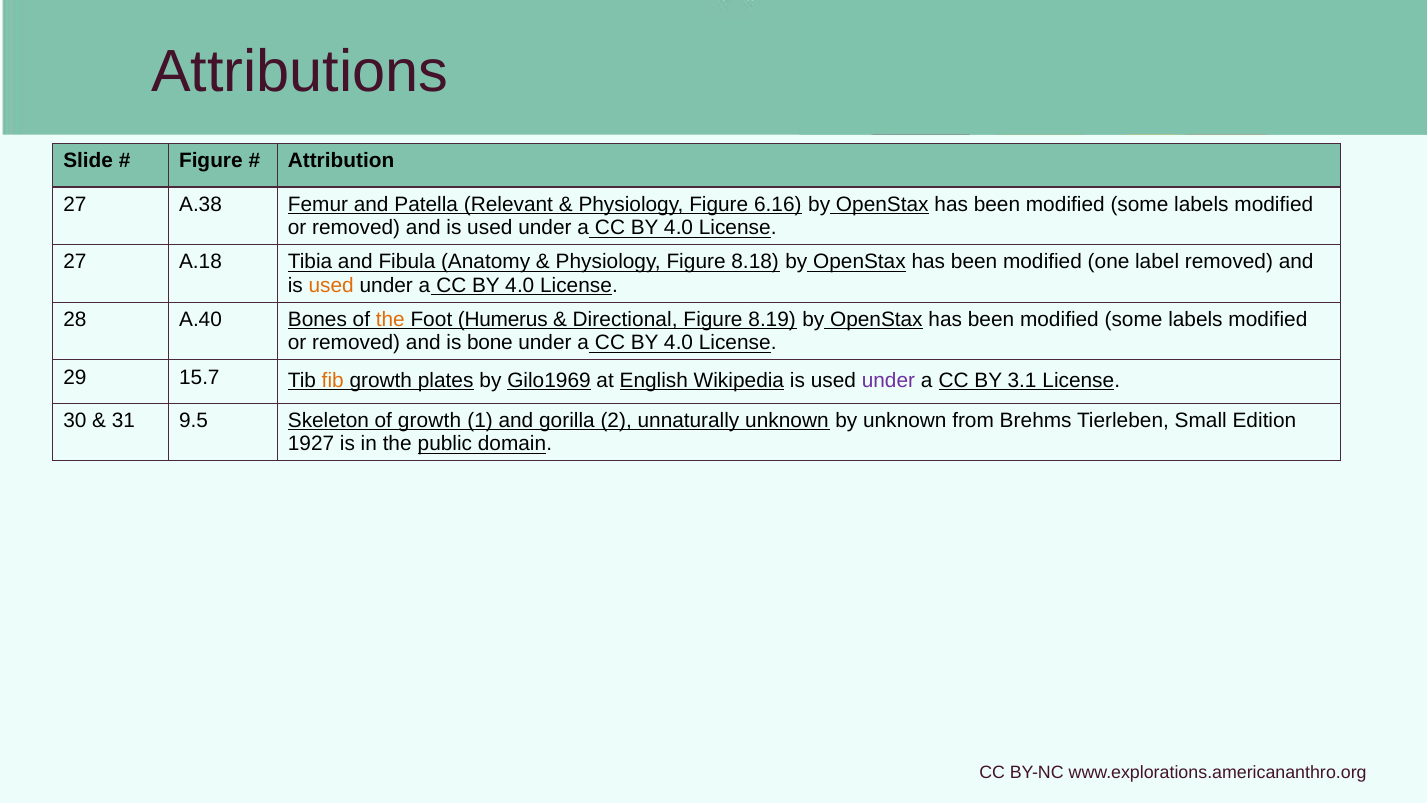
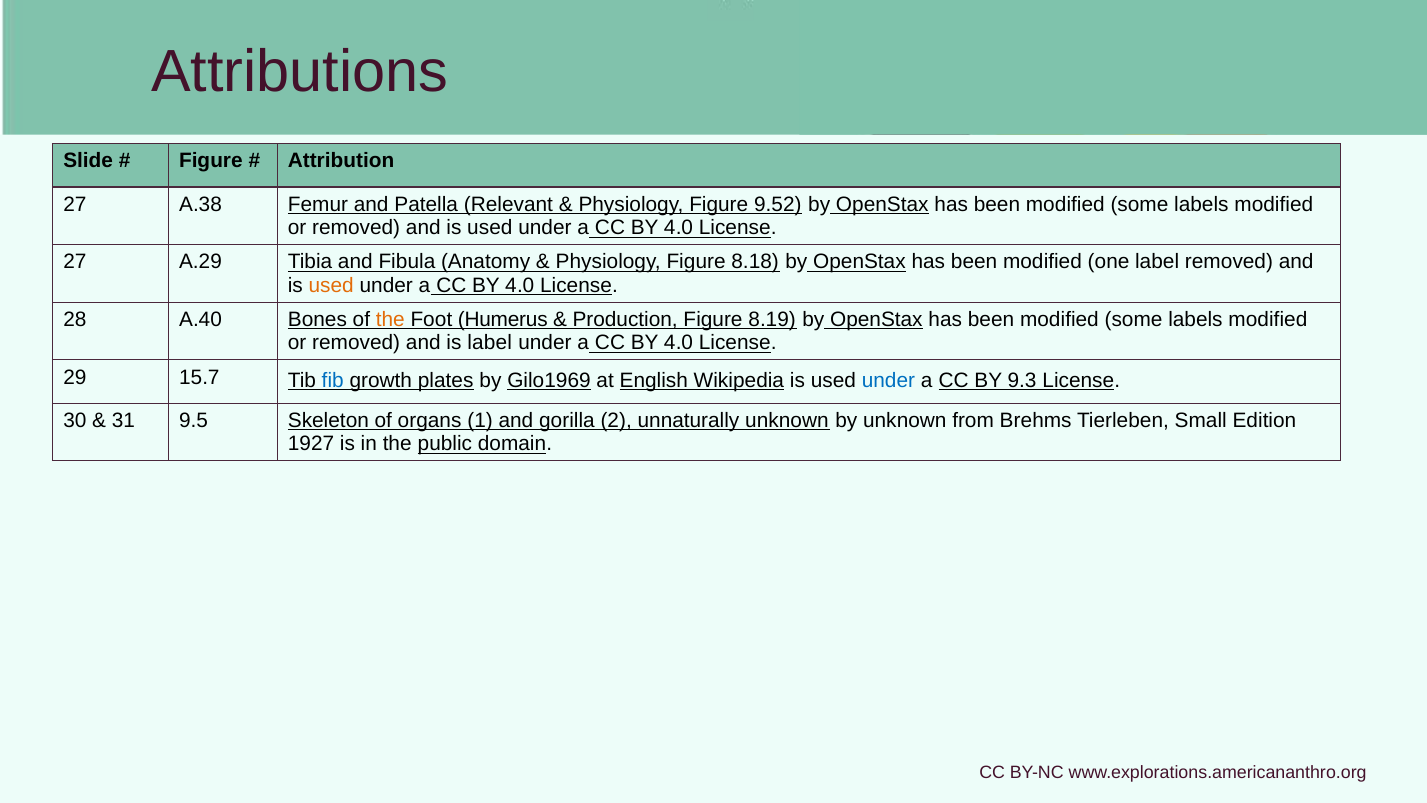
6.16: 6.16 -> 9.52 (778, 204)
A.18: A.18 -> A.29 (200, 262)
Directional: Directional -> Production (625, 319)
is bone: bone -> label (490, 343)
fib colour: orange -> blue (333, 380)
under colour: purple -> blue (888, 380)
3.1: 3.1 -> 9.3 (1022, 380)
of growth: growth -> organs (430, 420)
